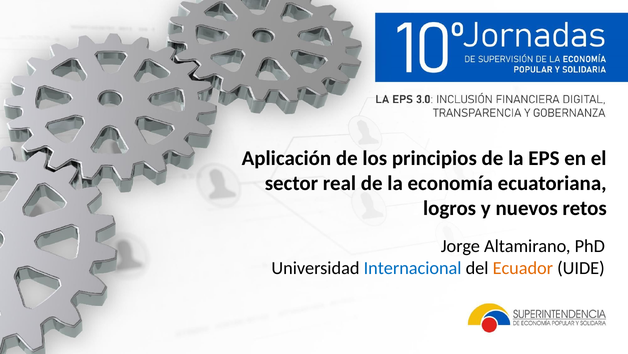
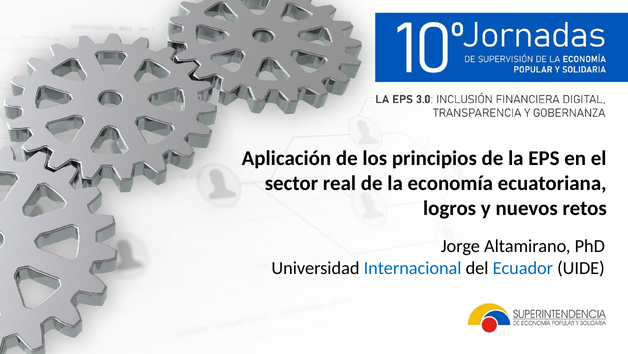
Ecuador colour: orange -> blue (523, 268)
